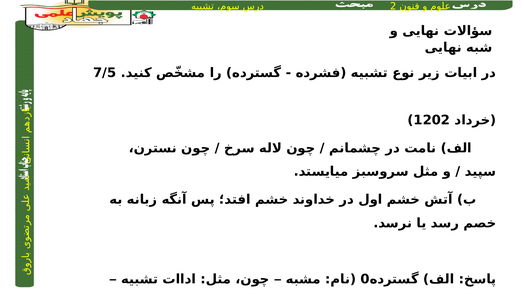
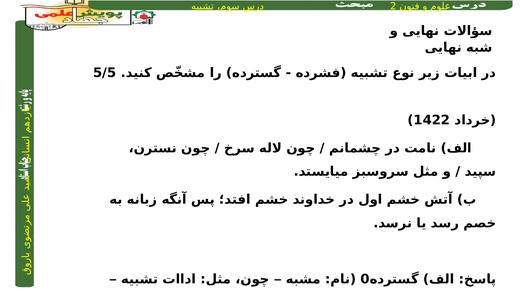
7/5: 7/5 -> 5/5 (105, 73)
1202: 1202 -> 1422 (432, 120)
